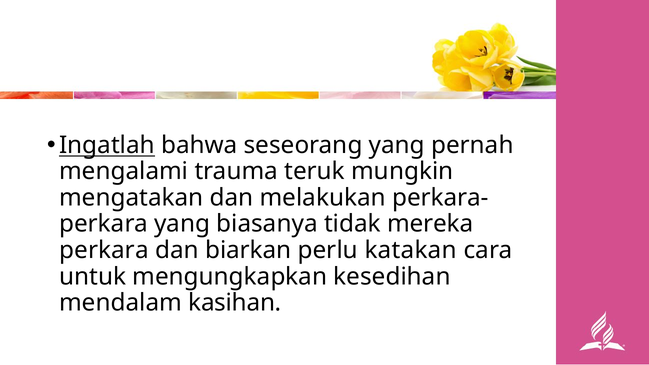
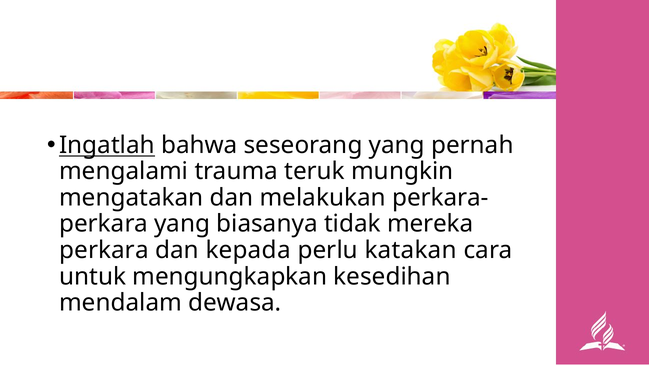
biarkan: biarkan -> kepada (248, 250)
kasihan: kasihan -> dewasa (235, 303)
